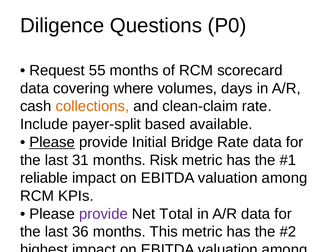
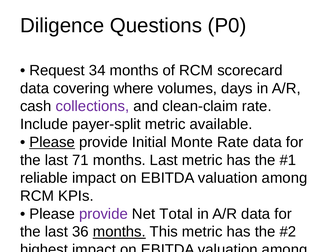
55: 55 -> 34 (97, 70)
collections colour: orange -> purple (92, 106)
payer-split based: based -> metric (165, 124)
Bridge: Bridge -> Monte (192, 142)
31: 31 -> 71 (80, 160)
months Risk: Risk -> Last (164, 160)
months underline: none -> present (119, 231)
